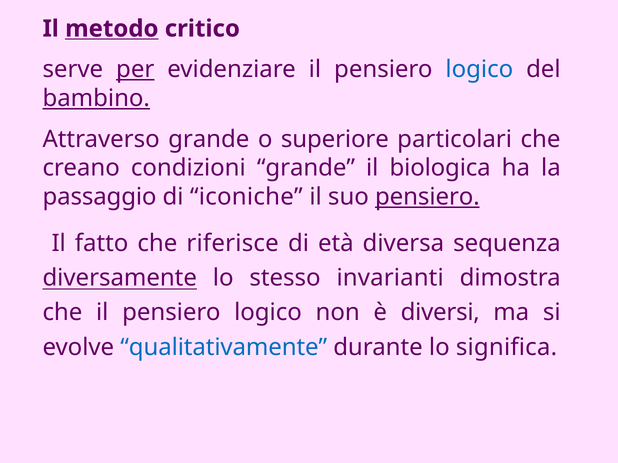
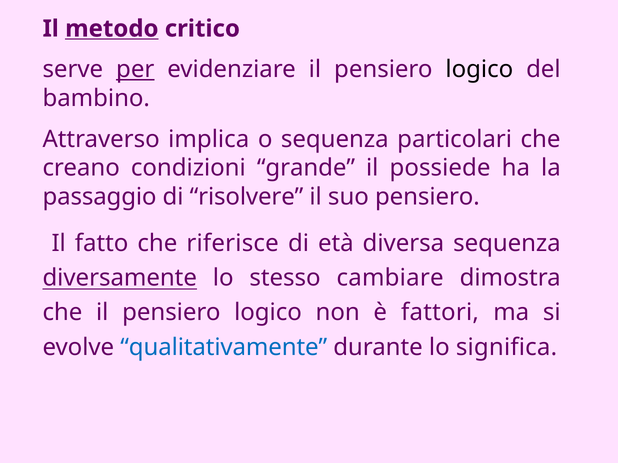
logico colour: blue -> black (479, 70)
bambino underline: present -> none (96, 98)
Attraverso grande: grande -> implica (209, 139)
o superiore: superiore -> sequenza (335, 139)
biologica: biologica -> possiede (440, 168)
iconiche: iconiche -> risolvere (247, 197)
pensiero underline: present -> none (427, 197)
invarianti: invarianti -> cambiare (390, 278)
diversi: diversi -> fattori (440, 313)
